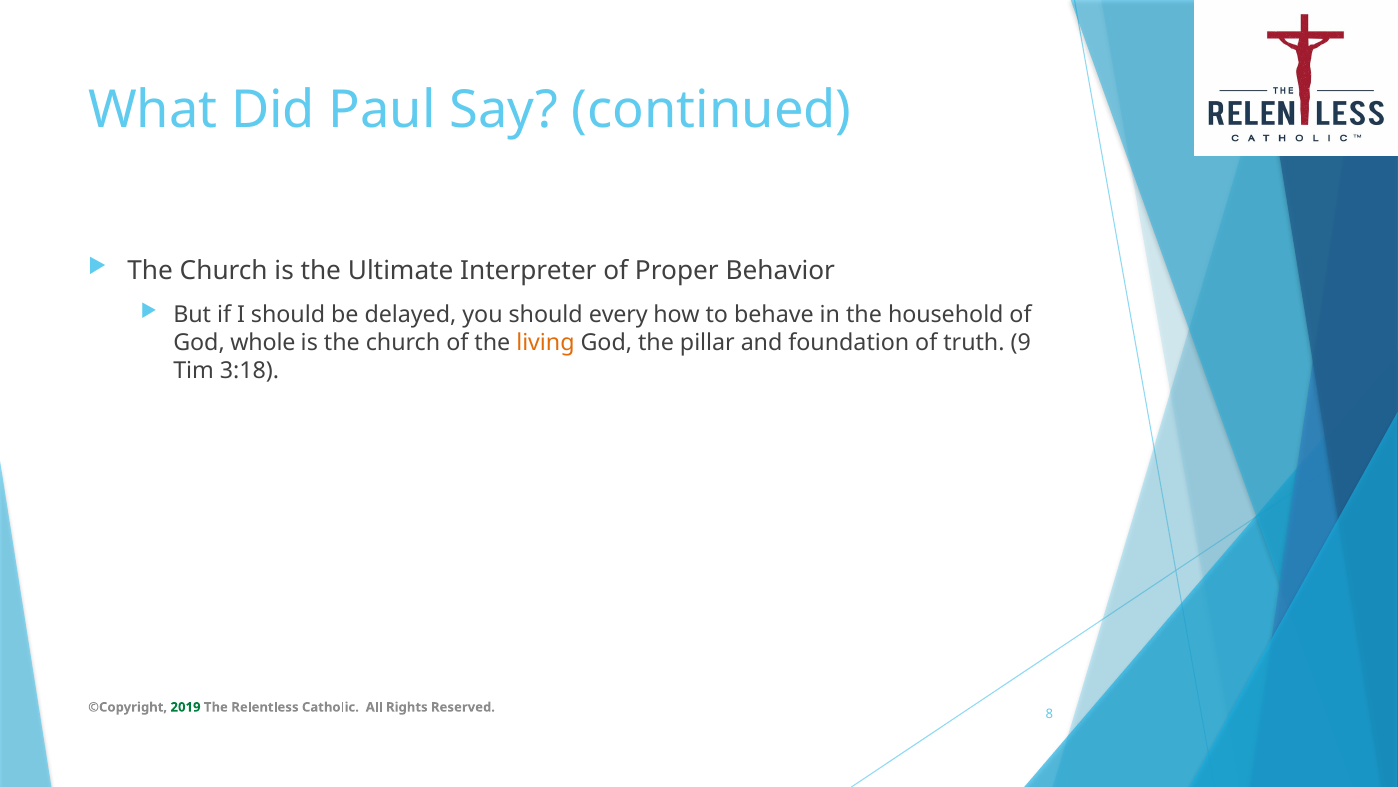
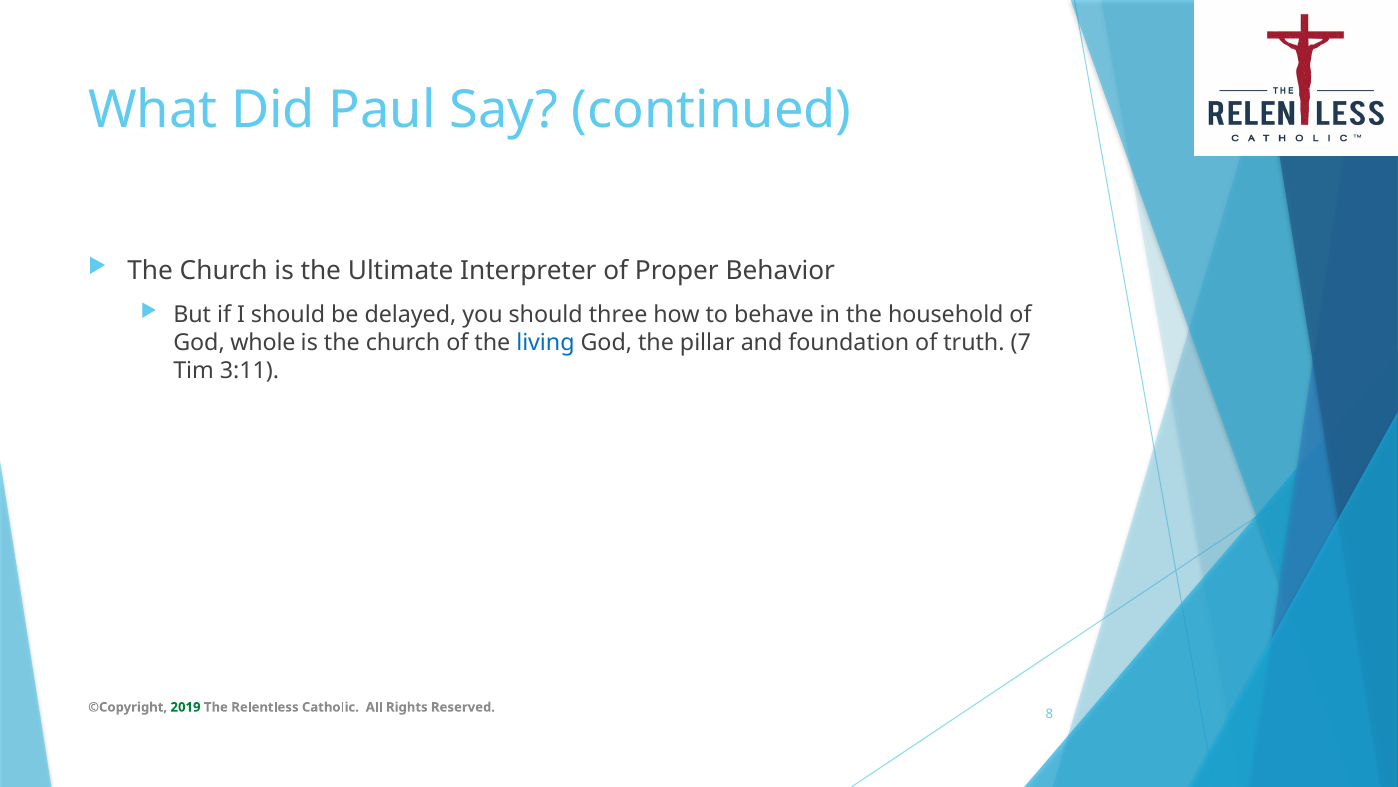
every: every -> three (618, 315)
living colour: orange -> blue (545, 343)
9: 9 -> 7 (1021, 343)
3:18: 3:18 -> 3:11 (249, 371)
